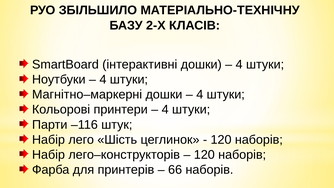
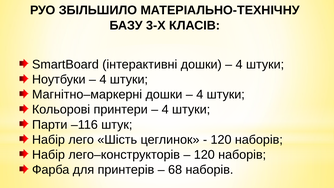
2-Х: 2-Х -> 3-Х (156, 25)
66: 66 -> 68 (175, 170)
